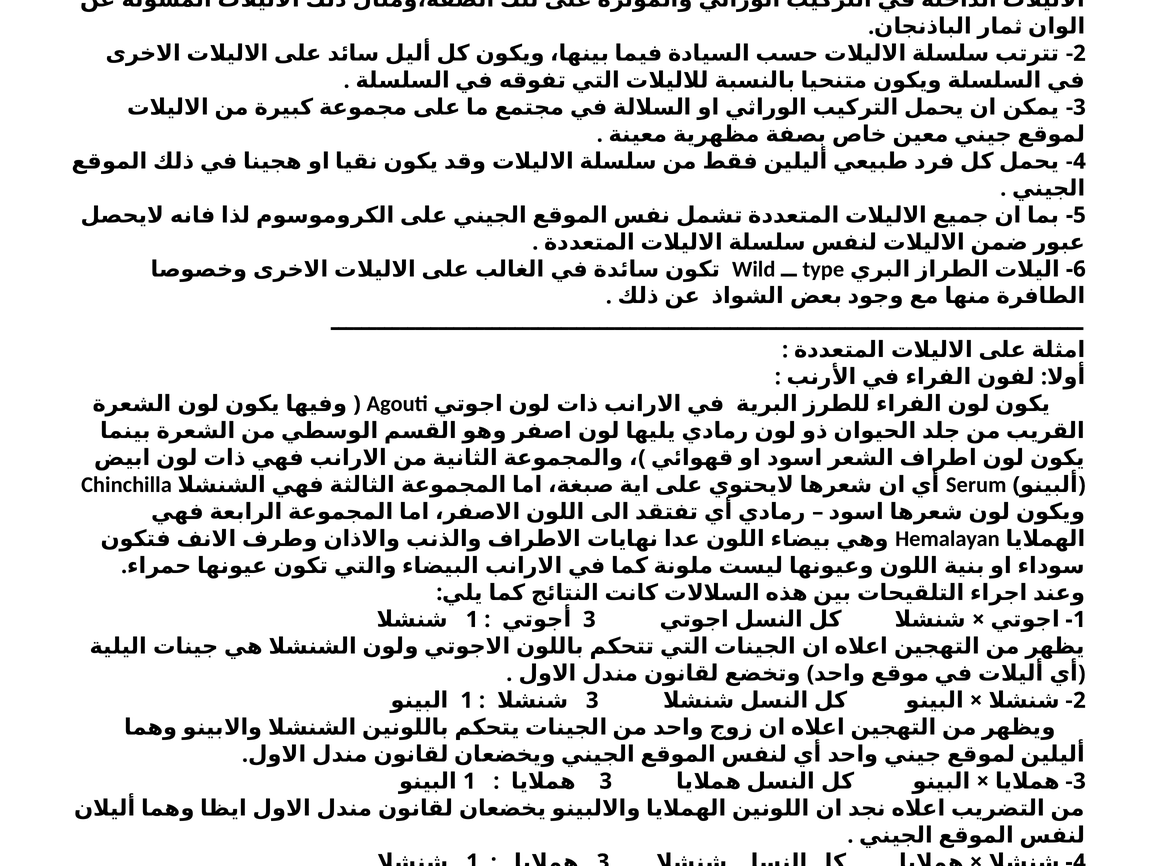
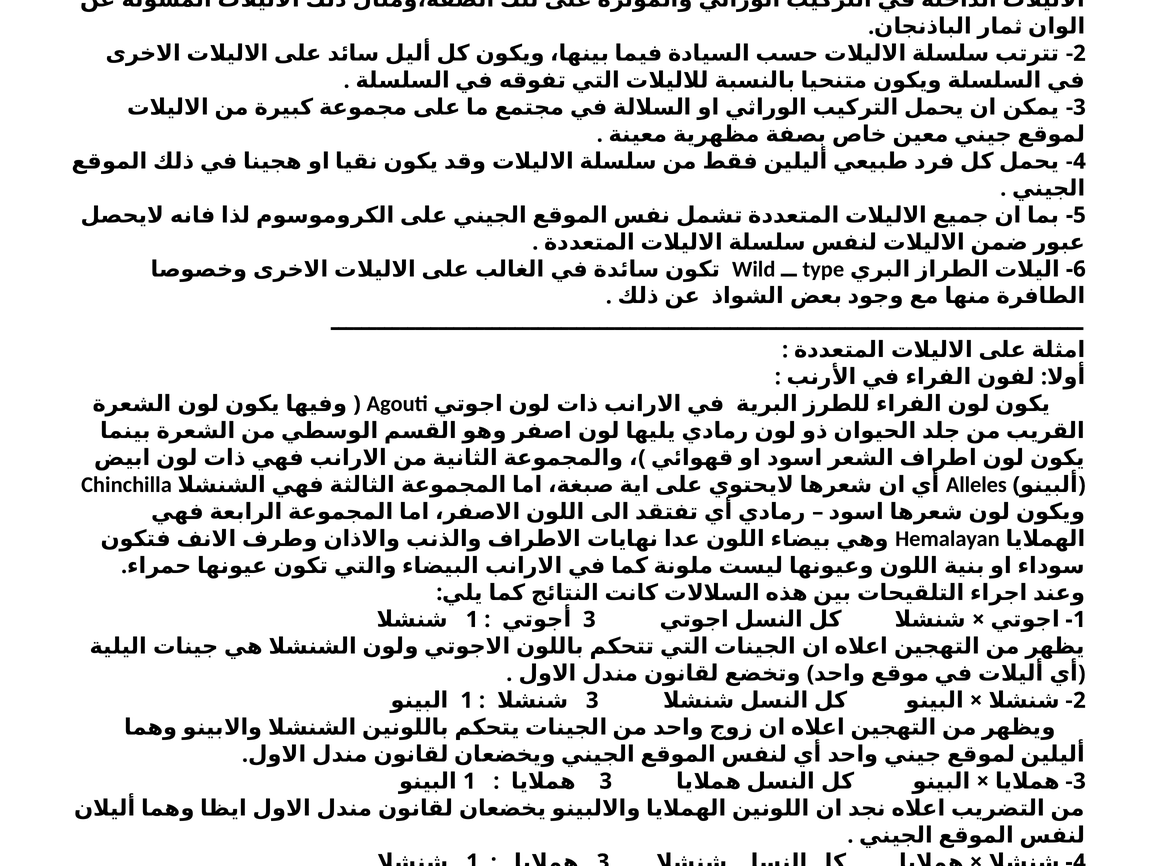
Serum: Serum -> Alleles (976, 485)
